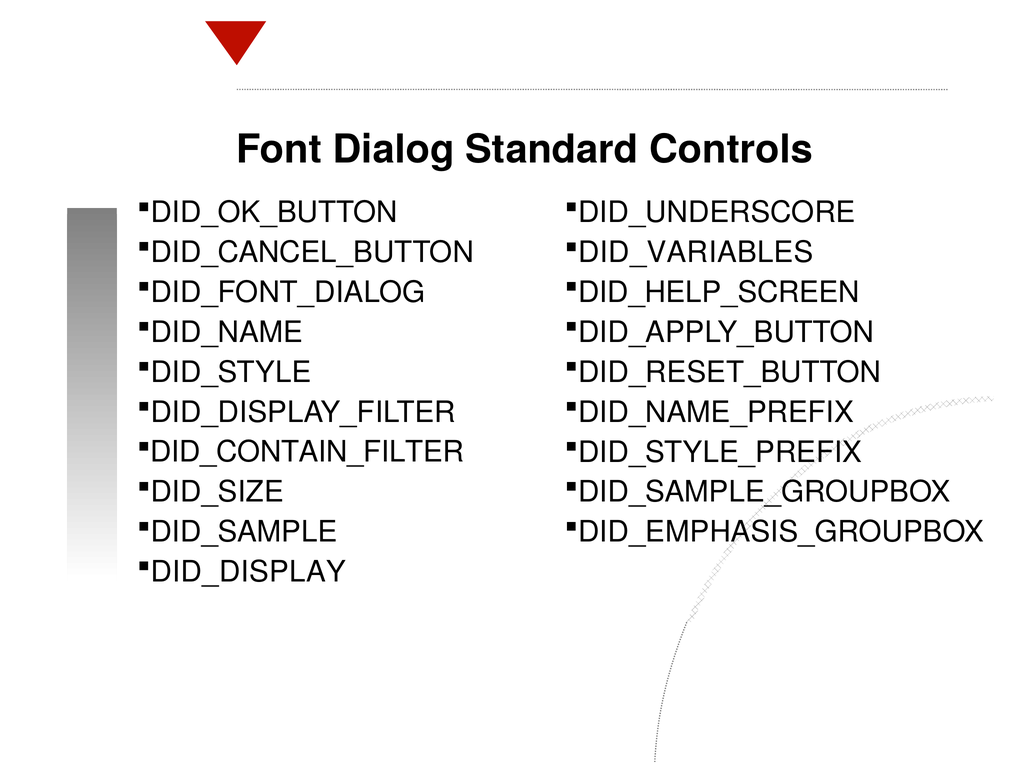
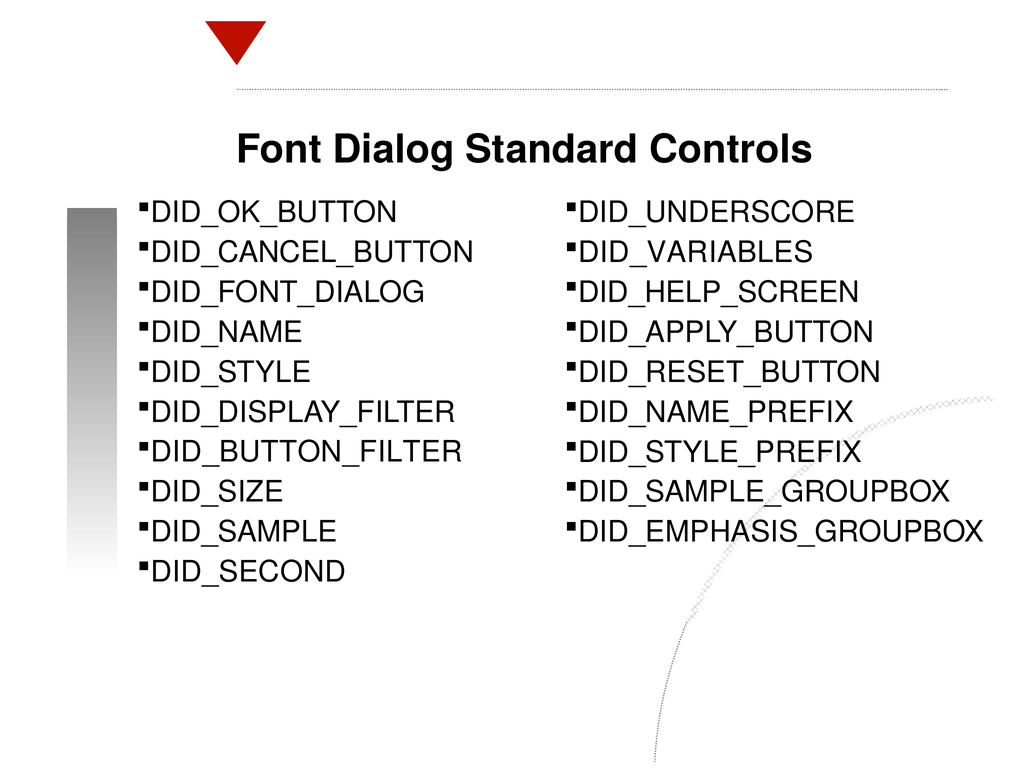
DID_CONTAIN_FILTER: DID_CONTAIN_FILTER -> DID_BUTTON_FILTER (307, 452)
DID_DISPLAY: DID_DISPLAY -> DID_SECOND (248, 572)
